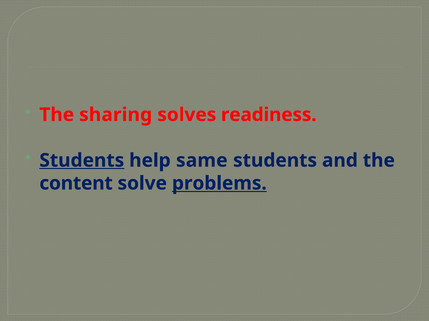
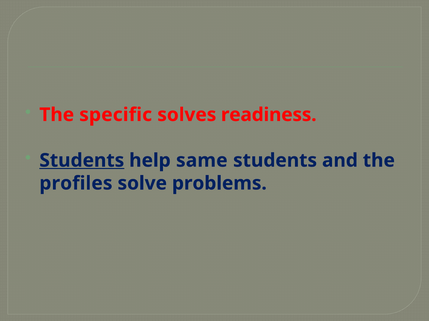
sharing: sharing -> specific (116, 115)
content: content -> profiles (76, 184)
problems underline: present -> none (219, 184)
